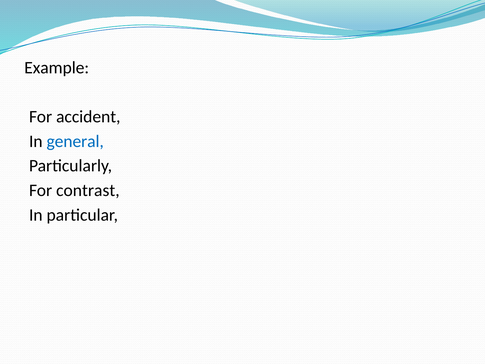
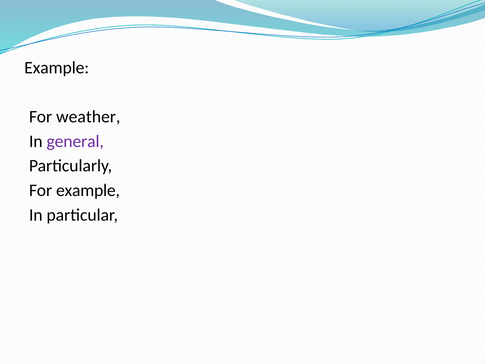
accident: accident -> weather (88, 117)
general colour: blue -> purple (75, 141)
For contrast: contrast -> example (88, 190)
